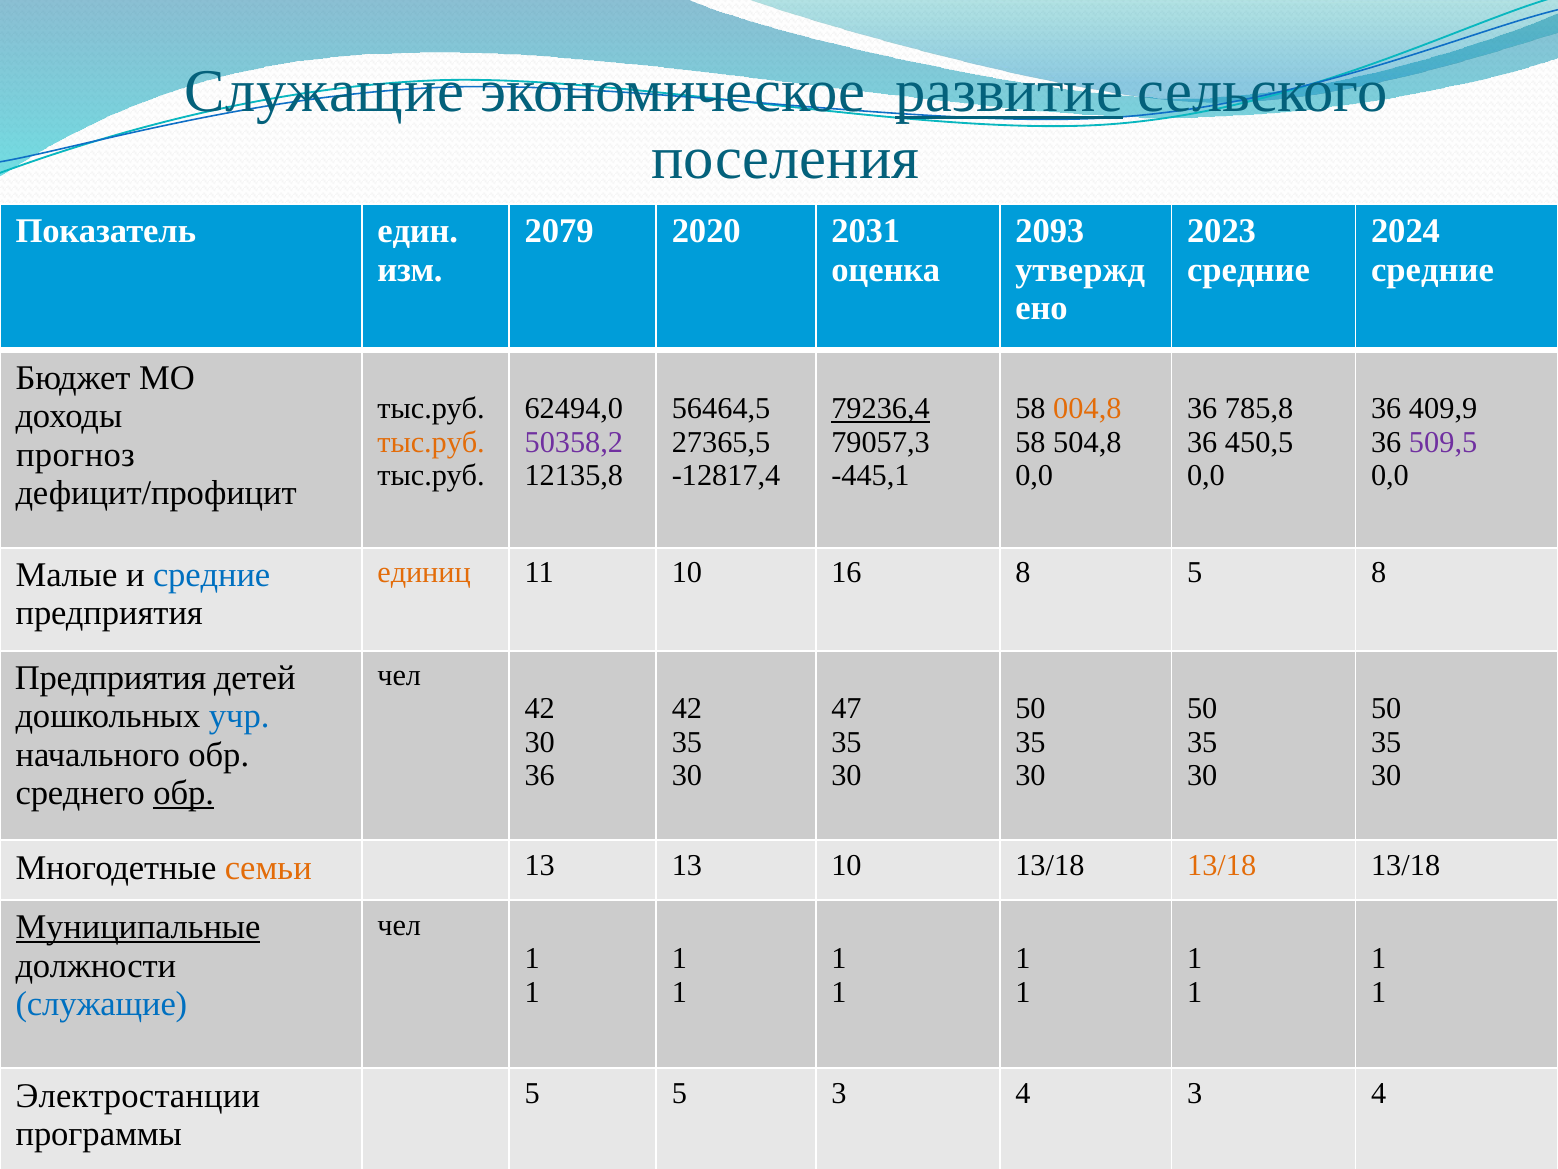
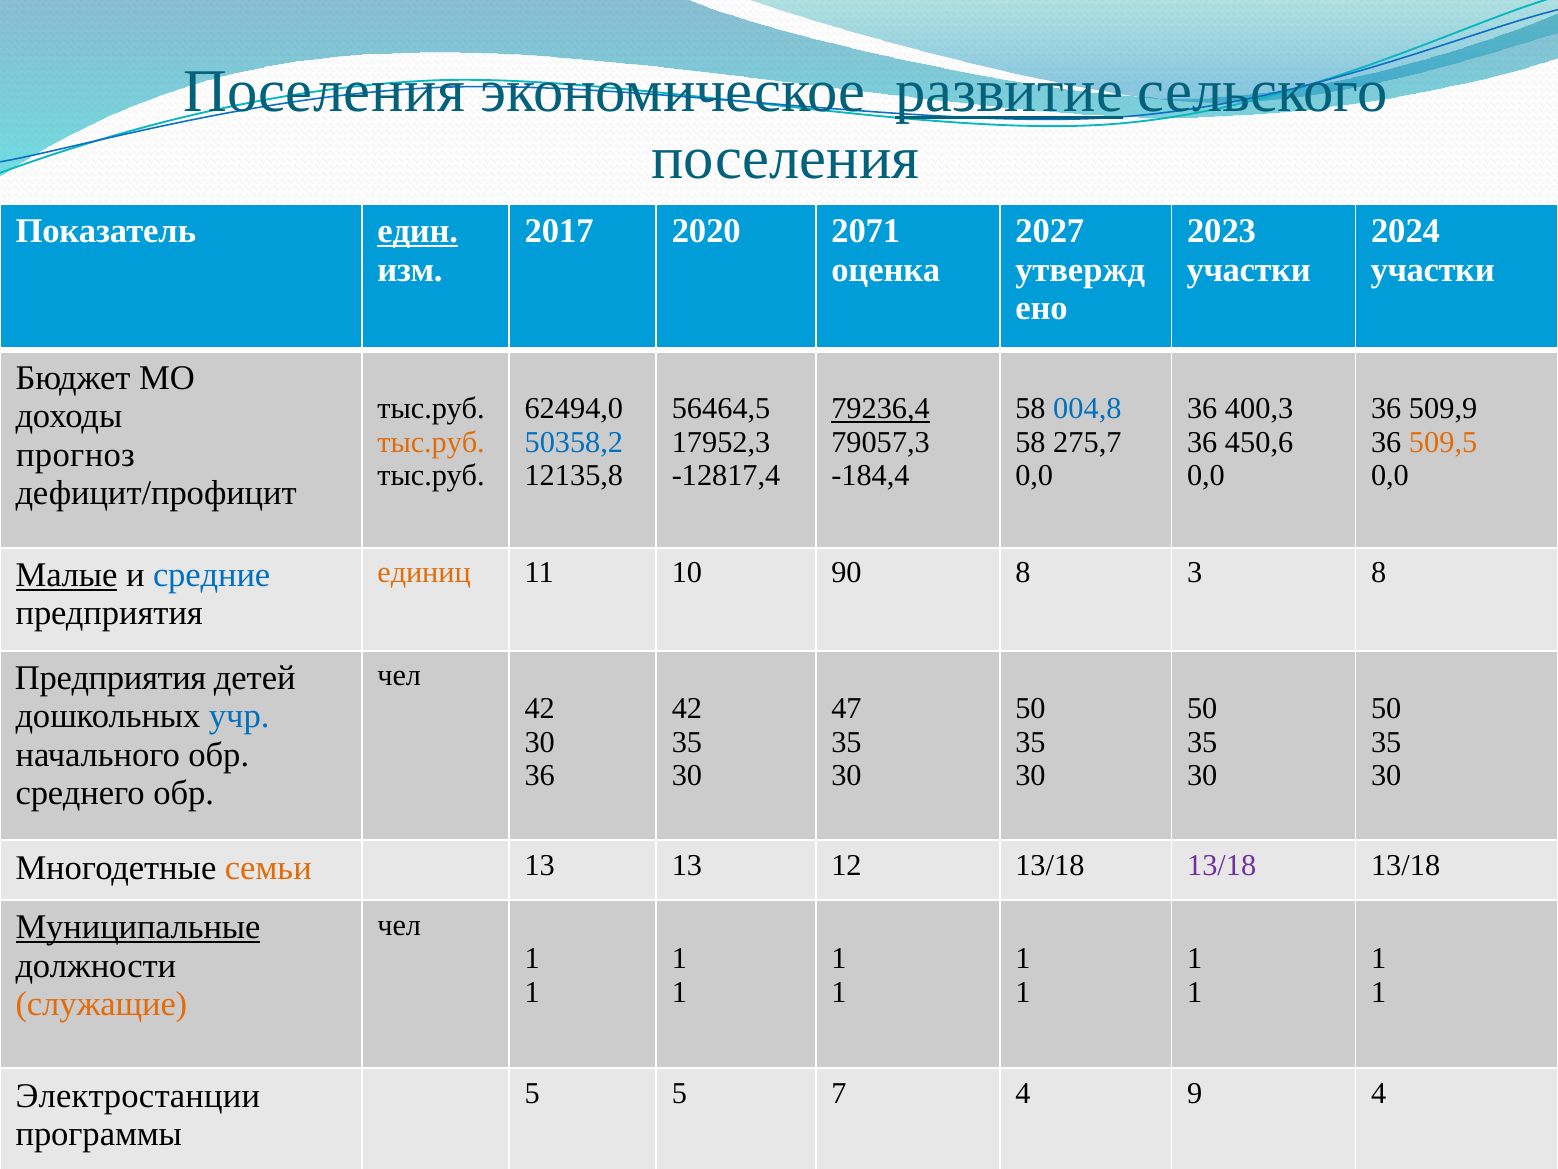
Служащие: Служащие -> Поселения (324, 92)
един underline: none -> present (418, 231)
2079: 2079 -> 2017 (559, 231)
2031: 2031 -> 2071 (866, 231)
2093: 2093 -> 2027 (1050, 231)
средние: средние -> участки (1249, 270)
средние: средние -> участки (1433, 270)
004,8 colour: orange -> blue (1087, 408)
785,8: 785,8 -> 400,3 (1259, 408)
409,9: 409,9 -> 509,9 (1443, 408)
50358,2 colour: purple -> blue (574, 442)
27365,5: 27365,5 -> 17952,3 (721, 442)
504,8: 504,8 -> 275,7 (1087, 442)
450,5: 450,5 -> 450,6 (1259, 442)
509,5 colour: purple -> orange (1443, 442)
-445,1: -445,1 -> -184,4 (870, 475)
16: 16 -> 90 (846, 572)
8 5: 5 -> 3 (1195, 572)
Малые underline: none -> present (67, 575)
обр underline: present -> none (184, 793)
13 10: 10 -> 12 (846, 865)
13/18 colour: orange -> purple (1222, 865)
служащие colour: blue -> orange (101, 1004)
5 3: 3 -> 7 (839, 1093)
4 3: 3 -> 9 (1195, 1093)
